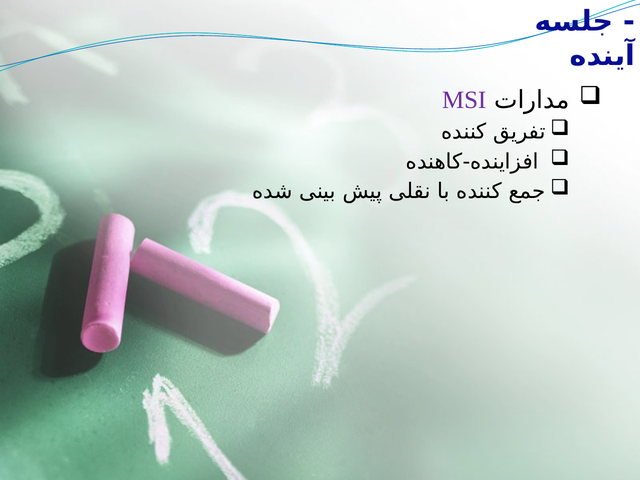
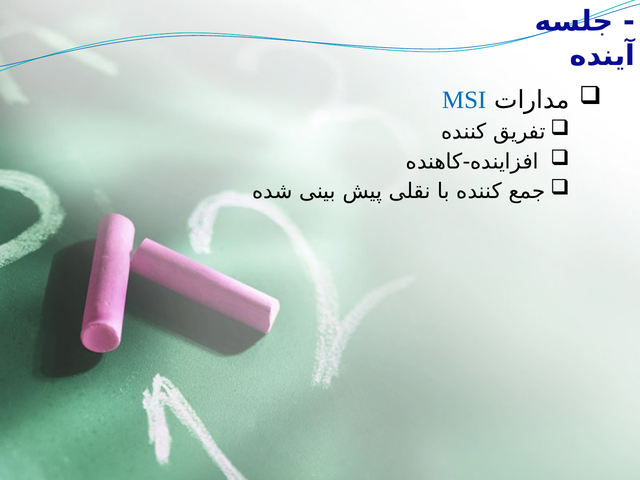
MSI colour: purple -> blue (464, 100)
